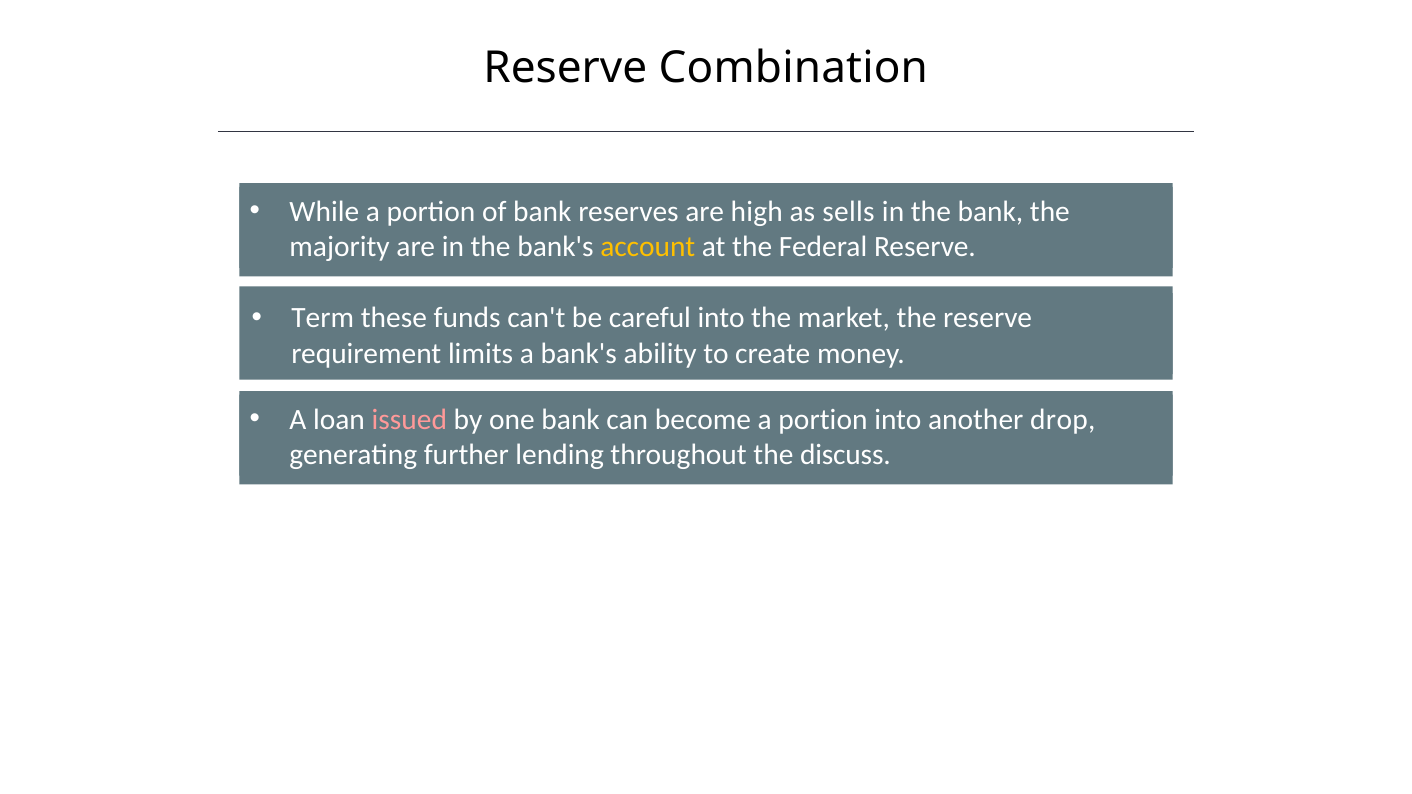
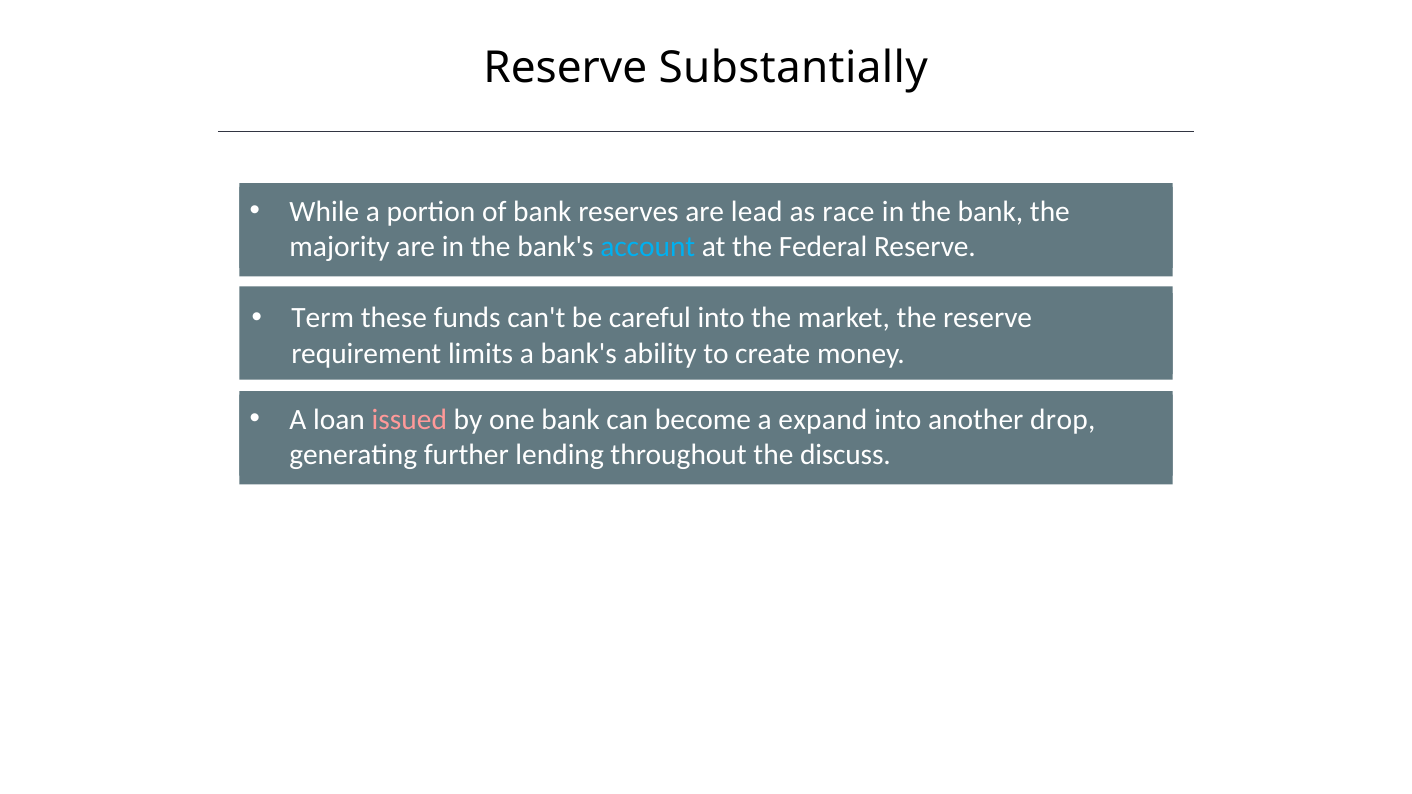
Combination: Combination -> Substantially (793, 68)
high: high -> lead (757, 212)
sells: sells -> race (848, 212)
account colour: yellow -> light blue (648, 247)
become a portion: portion -> expand (823, 420)
